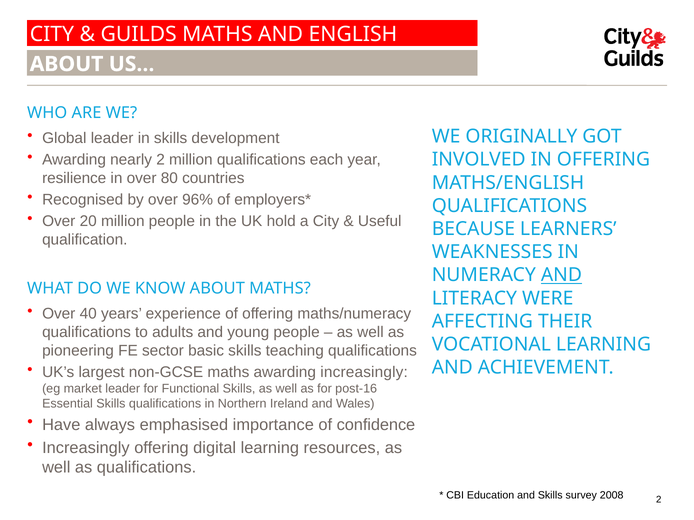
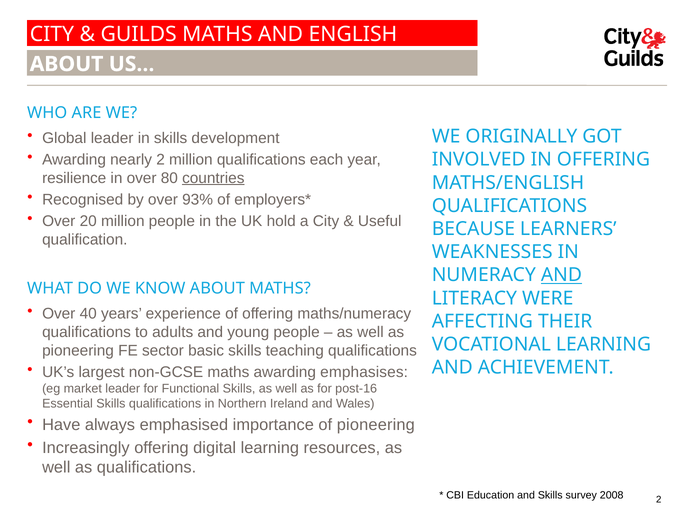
countries underline: none -> present (213, 178)
96%: 96% -> 93% (198, 200)
awarding increasingly: increasingly -> emphasises (364, 373)
of confidence: confidence -> pioneering (376, 425)
